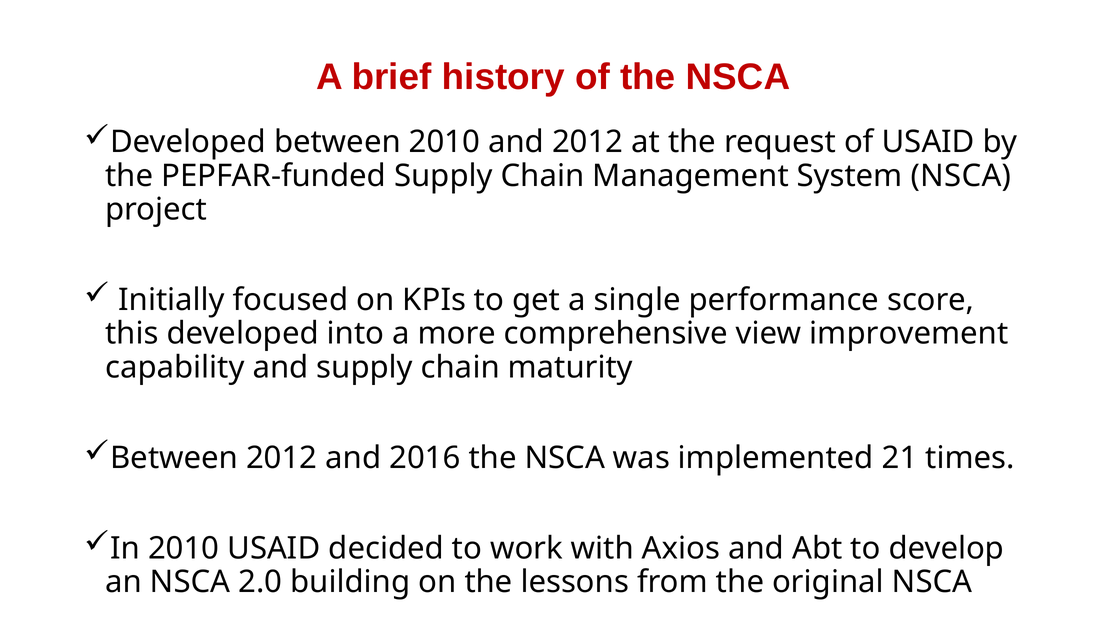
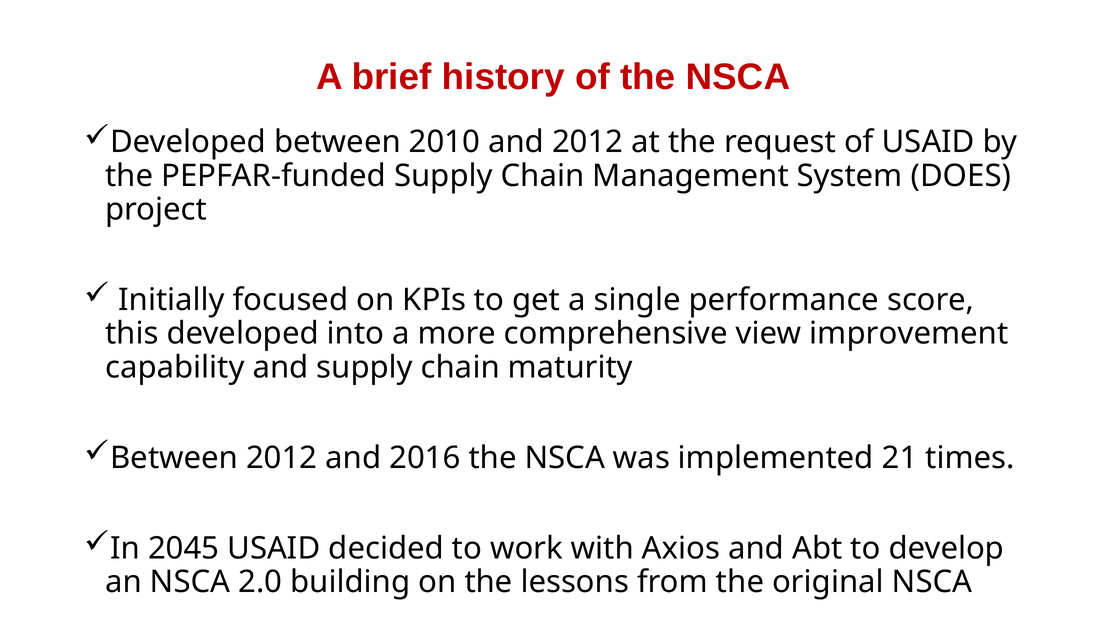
System NSCA: NSCA -> DOES (961, 176)
In 2010: 2010 -> 2045 (184, 548)
